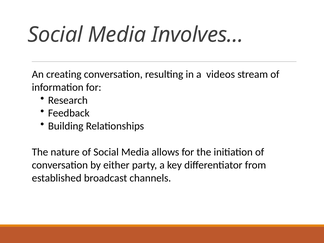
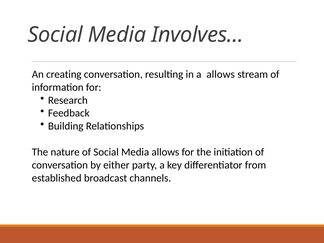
a videos: videos -> allows (221, 74)
